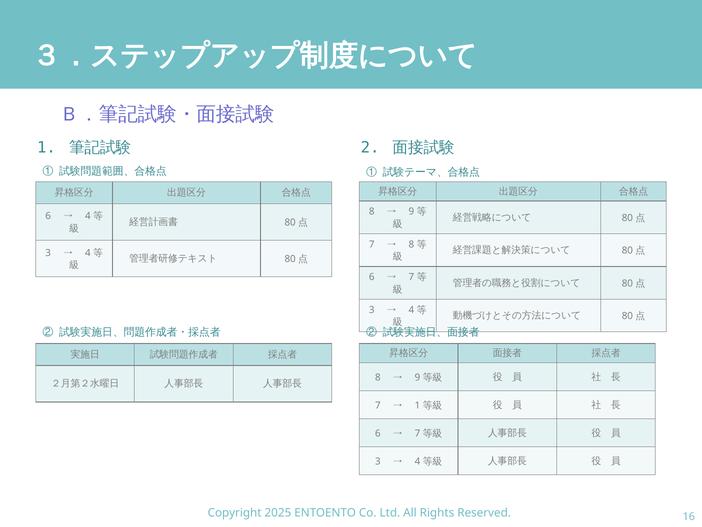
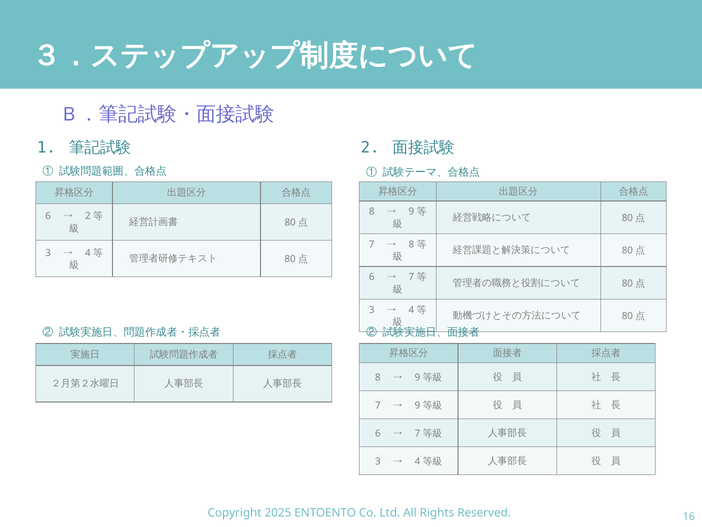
4: 4 -> 2 (88, 216)
1: 1 -> 9 (418, 405)
